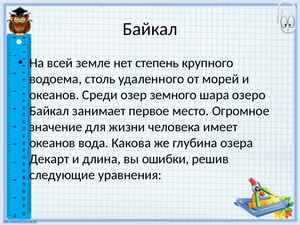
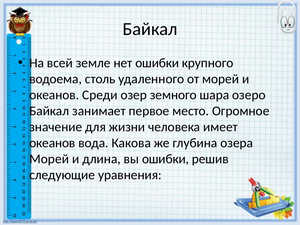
нет степень: степень -> ошибки (157, 63)
Декарт: Декарт -> Морей (49, 159)
